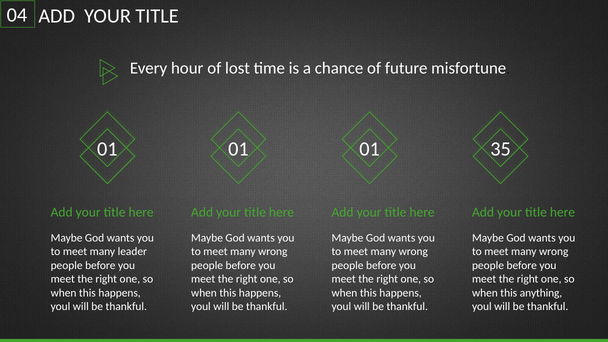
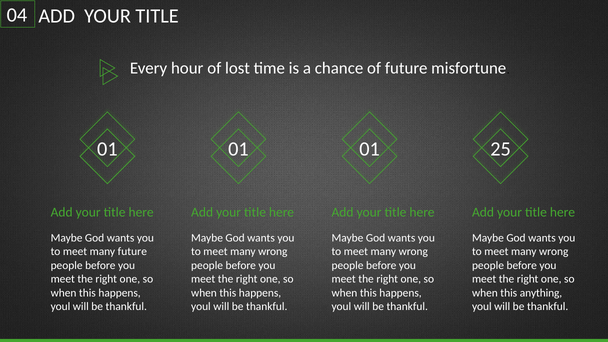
35: 35 -> 25 (501, 149)
many leader: leader -> future (132, 252)
